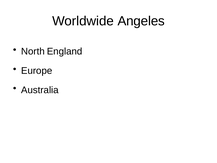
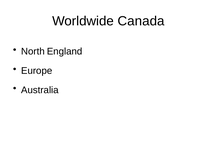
Angeles: Angeles -> Canada (141, 21)
